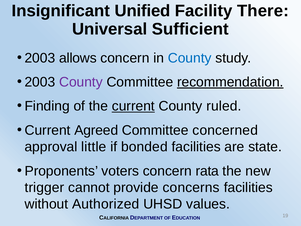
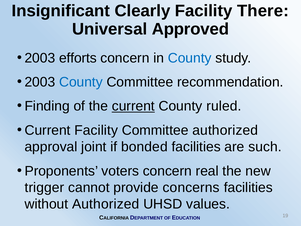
Unified: Unified -> Clearly (142, 11)
Sufficient: Sufficient -> Approved (190, 29)
allows: allows -> efforts (78, 58)
County colour: purple -> blue (81, 82)
recommendation underline: present -> none (230, 82)
Current Agreed: Agreed -> Facility (96, 130)
Committee concerned: concerned -> authorized (225, 130)
little: little -> joint (94, 147)
state: state -> such (265, 147)
rata: rata -> real (207, 171)
